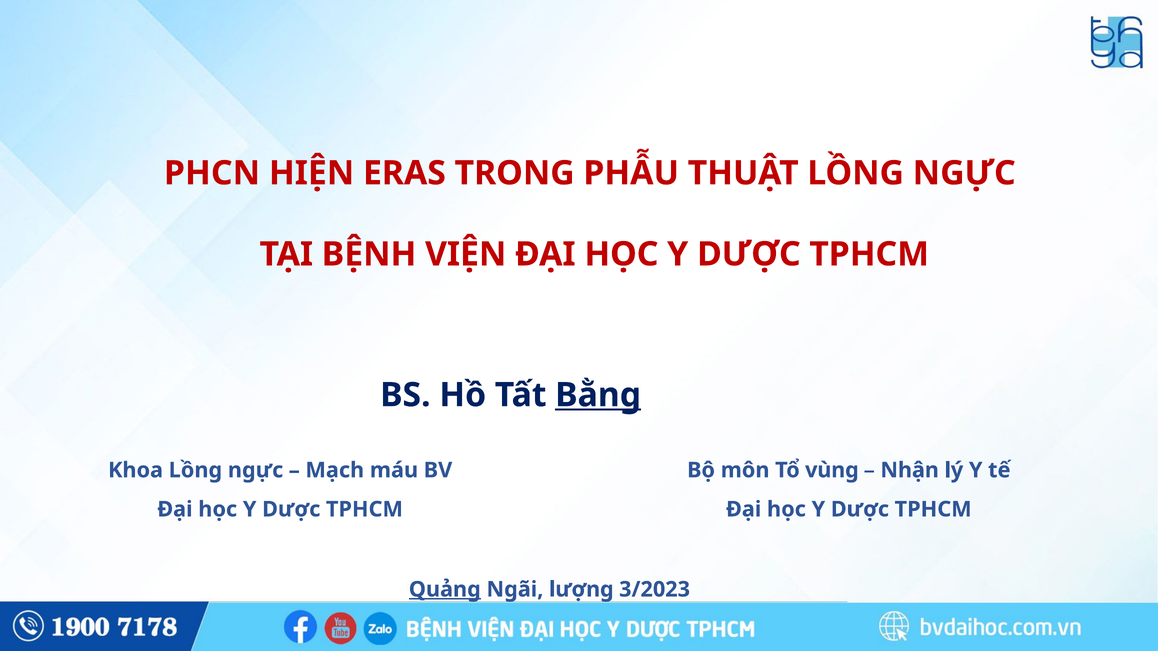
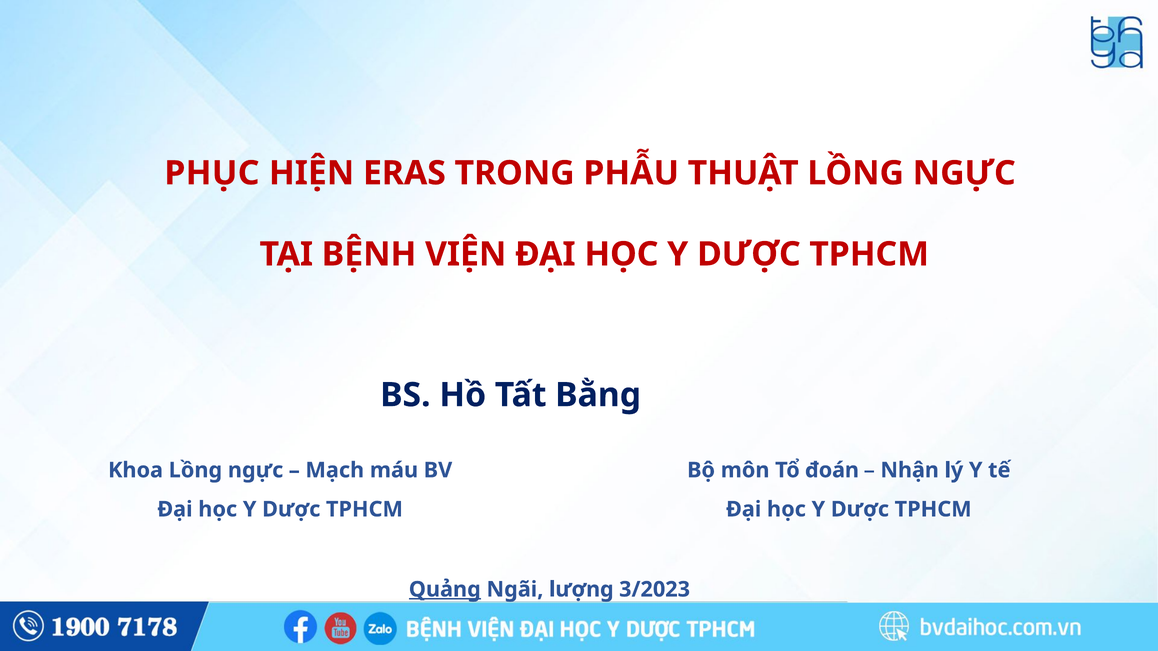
PHCN: PHCN -> PHỤC (212, 173)
Bằng underline: present -> none (598, 395)
vùng: vùng -> đoán (832, 470)
